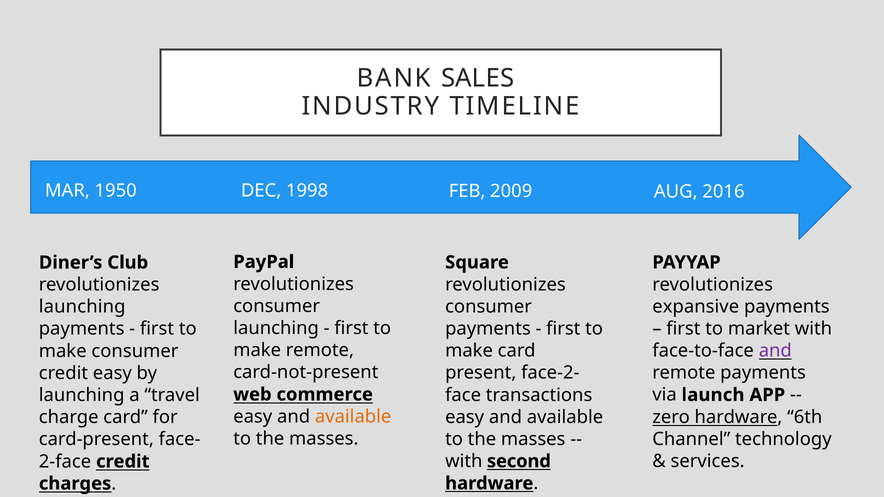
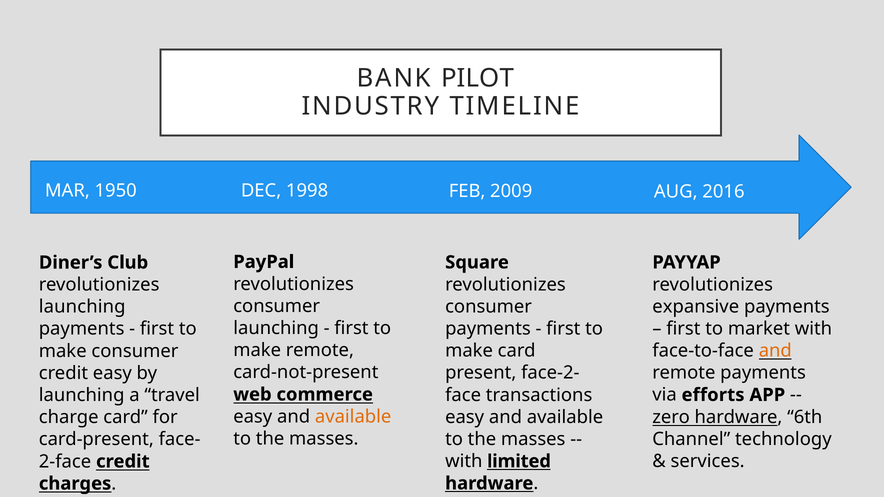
SALES: SALES -> PILOT (478, 78)
and colour: purple -> orange (775, 351)
launch: launch -> efforts (713, 395)
second: second -> limited (519, 461)
